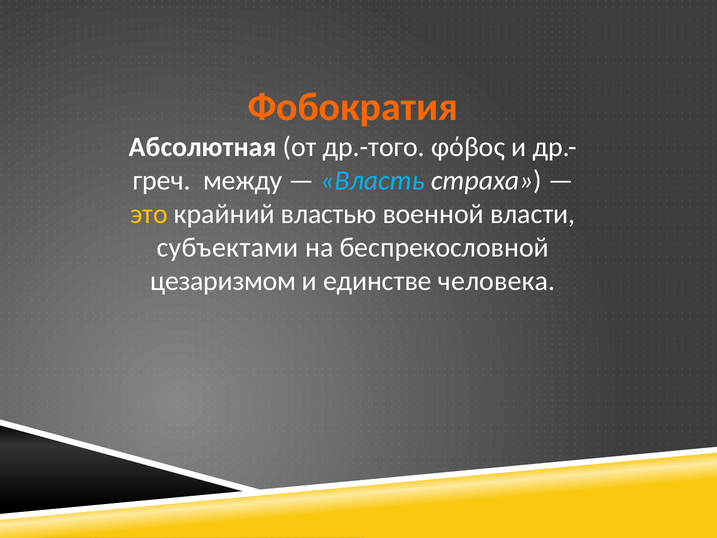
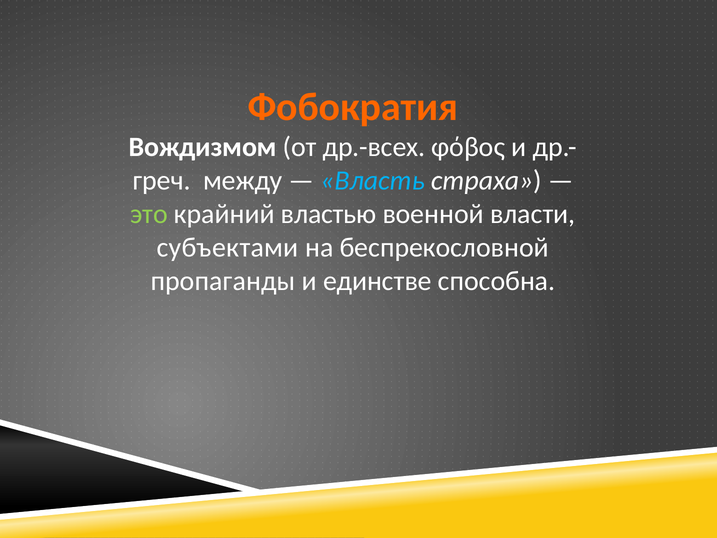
Абсолютная: Абсолютная -> Вождизмом (203, 147)
др.-того: др.-того -> др.-всех (374, 147)
это colour: yellow -> light green (149, 214)
цезаризмом: цезаризмом -> пропаганды (223, 281)
человека: человека -> способна (497, 281)
